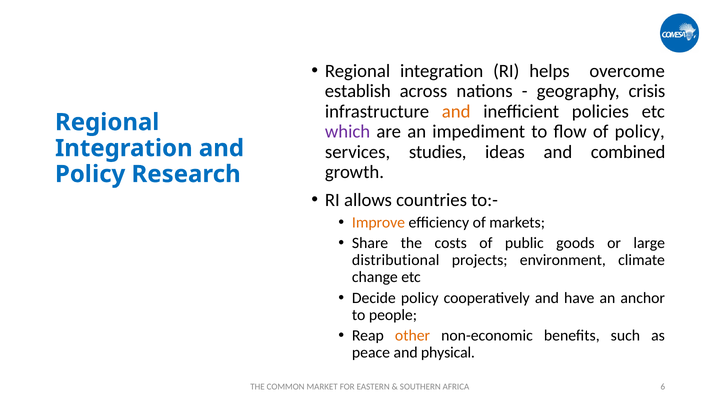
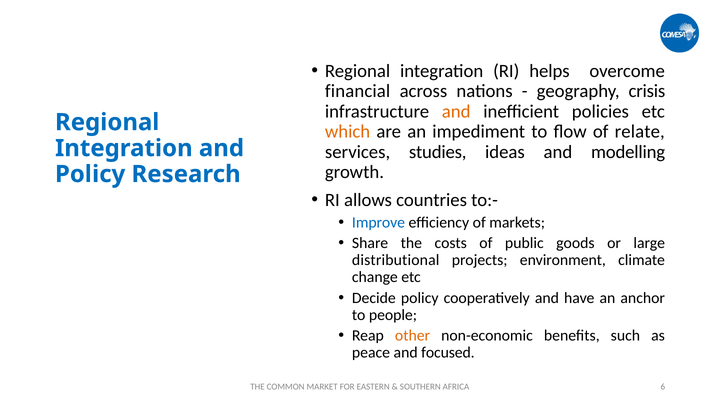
establish: establish -> financial (358, 91)
which colour: purple -> orange (348, 132)
of policy: policy -> relate (640, 132)
combined: combined -> modelling (628, 152)
Improve colour: orange -> blue (379, 222)
physical: physical -> focused (448, 353)
